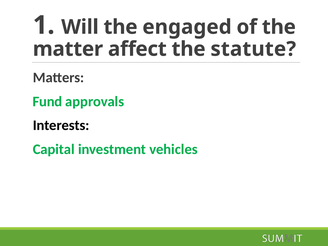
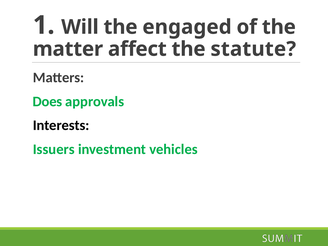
Fund: Fund -> Does (47, 102)
Capital: Capital -> Issuers (54, 149)
